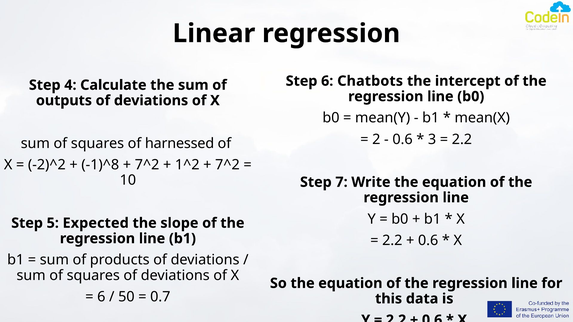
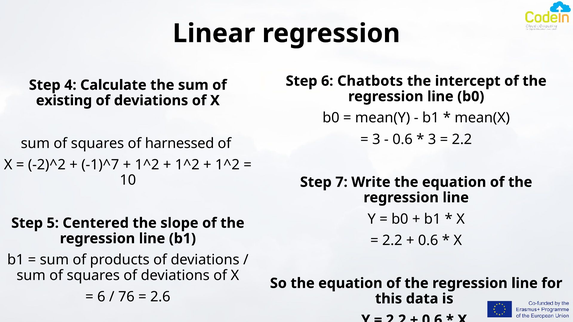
outputs: outputs -> existing (64, 101)
2: 2 -> 3 (376, 139)
-1)^8: -1)^8 -> -1)^7 (100, 165)
7^2: 7^2 -> 1^2 (147, 165)
7^2: 7^2 -> 1^2 (227, 165)
Expected: Expected -> Centered (96, 223)
50: 50 -> 76 (126, 297)
0.7: 0.7 -> 2.6 (160, 297)
